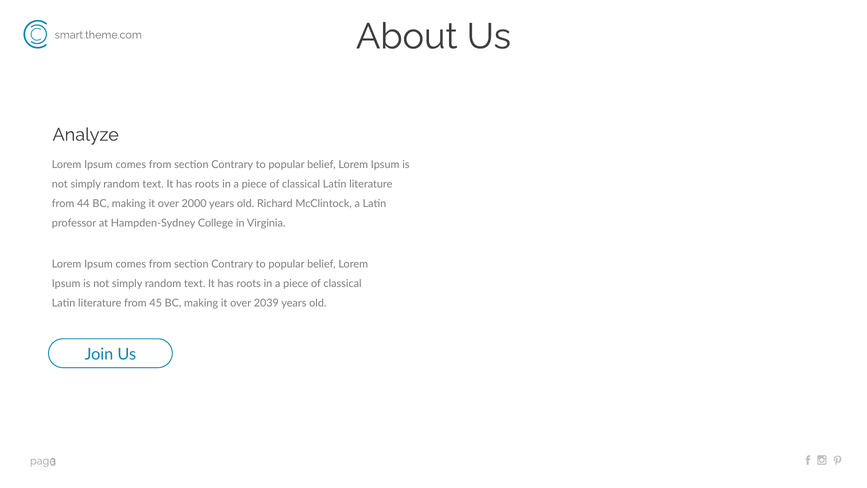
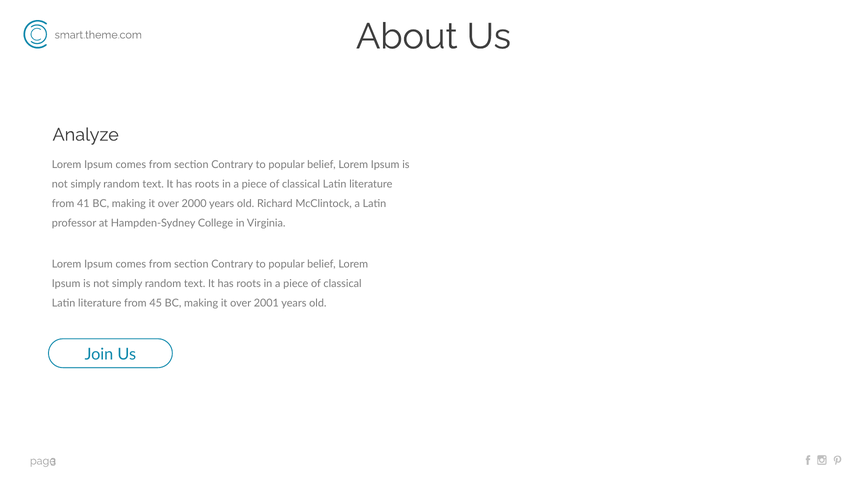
44: 44 -> 41 (83, 204)
2039: 2039 -> 2001 (266, 303)
